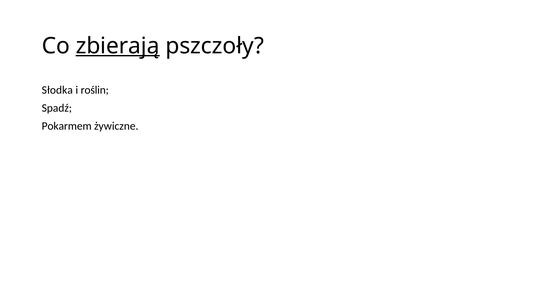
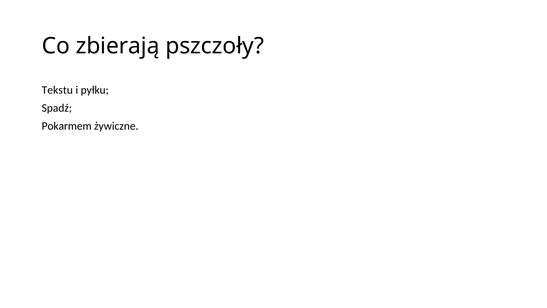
zbierają underline: present -> none (118, 46)
Słodka: Słodka -> Tekstu (57, 90)
roślin: roślin -> pyłku (95, 90)
